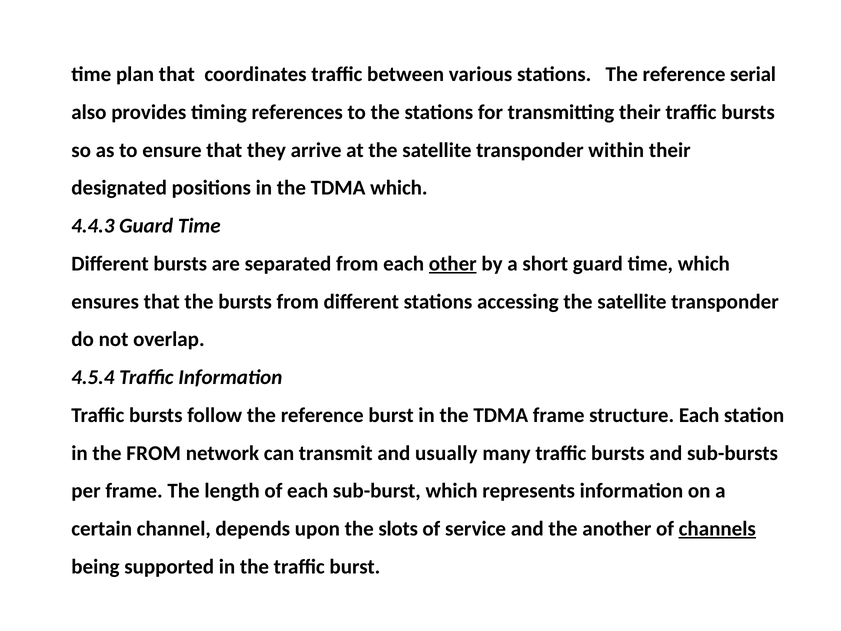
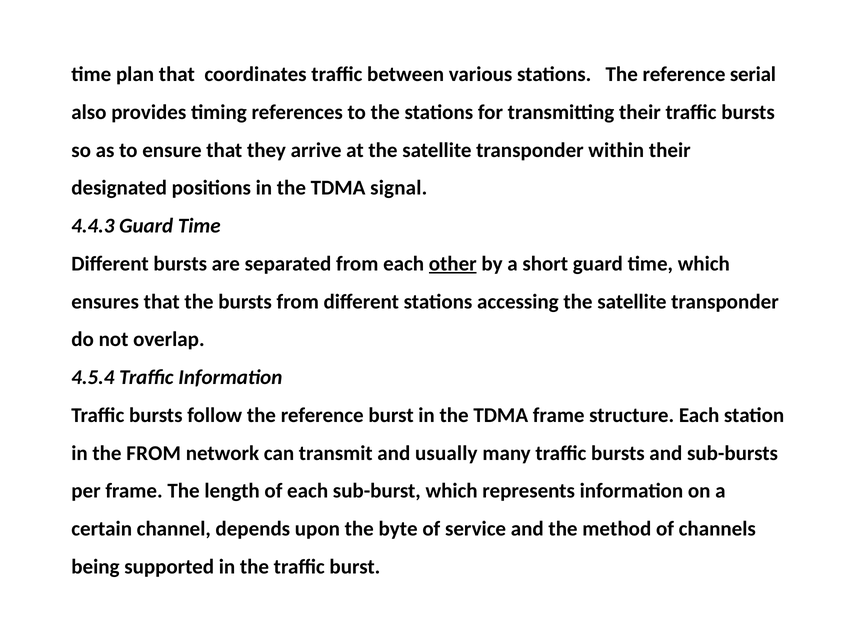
TDMA which: which -> signal (399, 188)
slots: slots -> byte (398, 529)
another: another -> method (617, 529)
channels underline: present -> none (717, 529)
